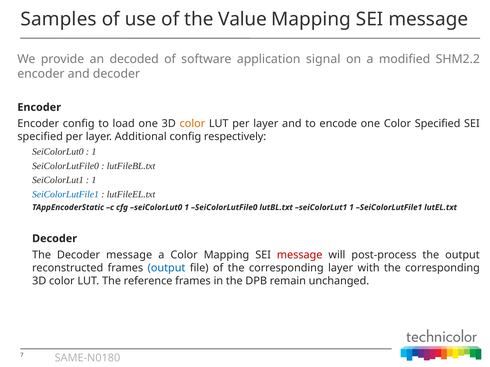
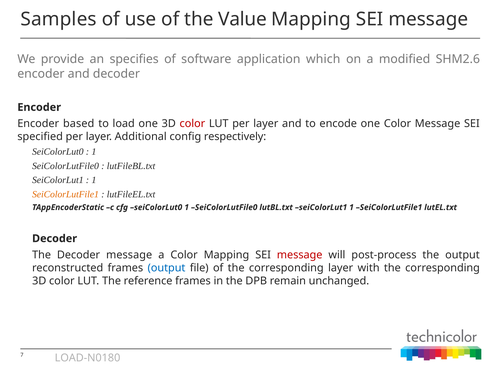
decoded: decoded -> specifies (134, 59)
signal: signal -> which (323, 59)
SHM2.2: SHM2.2 -> SHM2.6 (458, 59)
Encoder config: config -> based (79, 124)
color colour: orange -> red (192, 124)
Color Specified: Specified -> Message (438, 124)
SeiColorLutFile1 colour: blue -> orange (65, 195)
SAME-N0180: SAME-N0180 -> LOAD-N0180 (87, 358)
